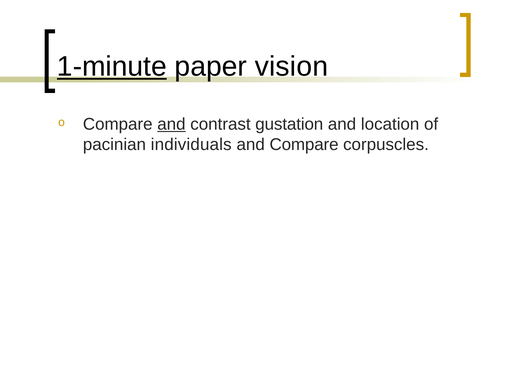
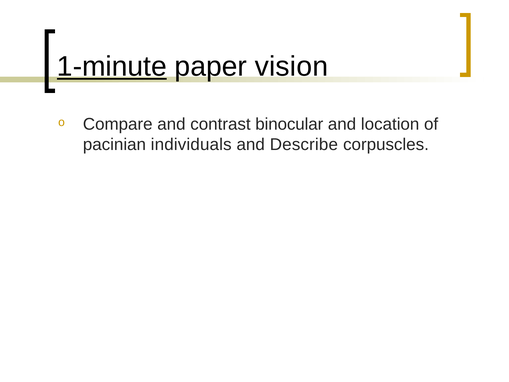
and underline: present -> none (171, 124)
gustation: gustation -> binocular (289, 124)
and Compare: Compare -> Describe (304, 145)
